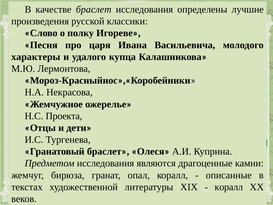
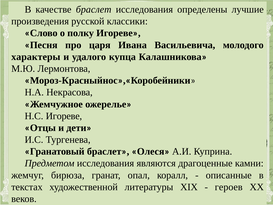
Н.С Проекта: Проекта -> Игореве (64, 116)
коралл: коралл -> героев (229, 187)
